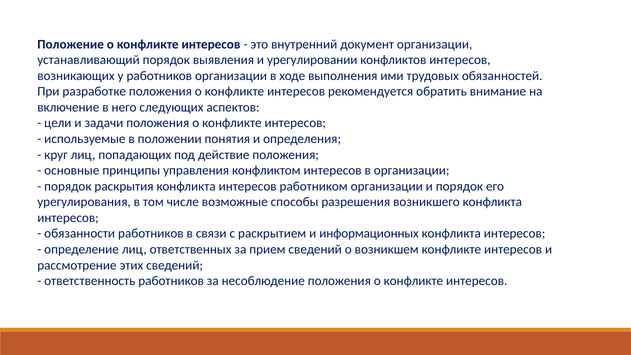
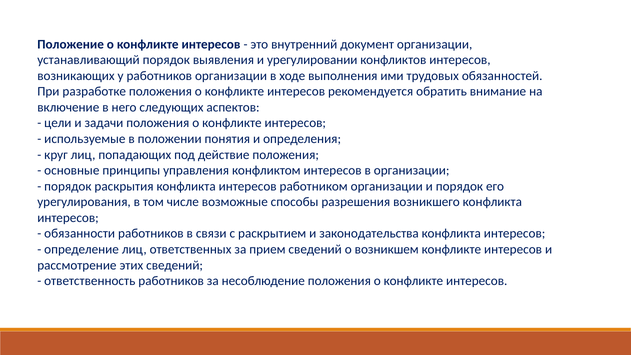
информационных: информационных -> законодательства (369, 234)
